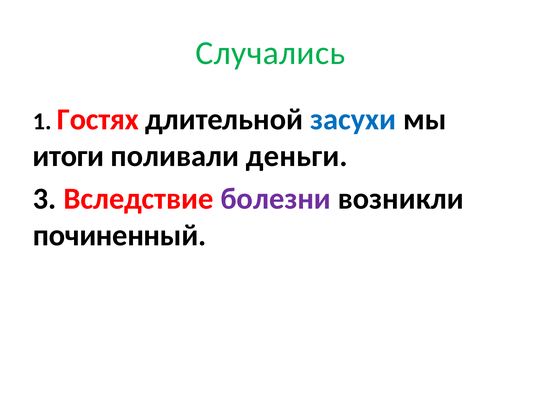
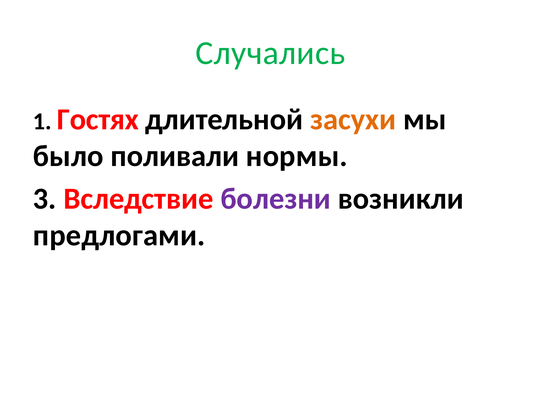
засухи colour: blue -> orange (353, 119)
итоги: итоги -> было (68, 156)
деньги: деньги -> нормы (297, 156)
починенный: починенный -> предлогами (119, 235)
